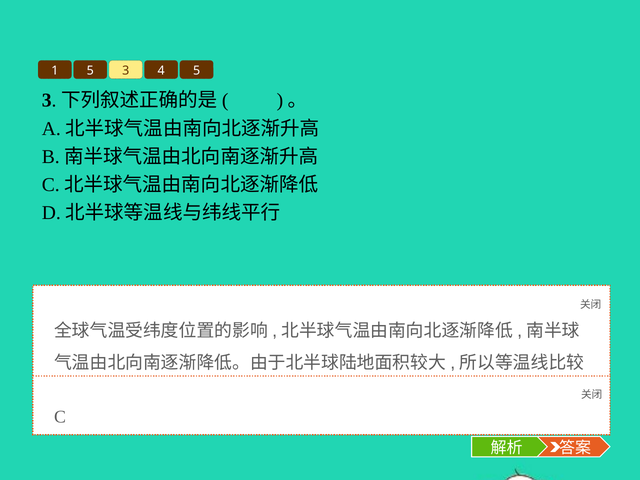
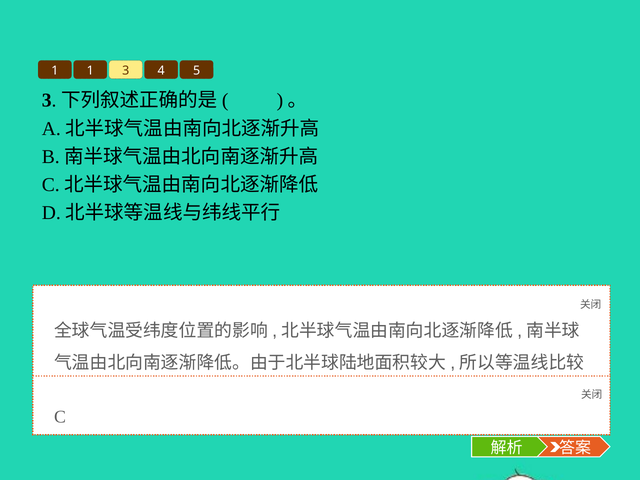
1 5: 5 -> 1 (90, 70)
